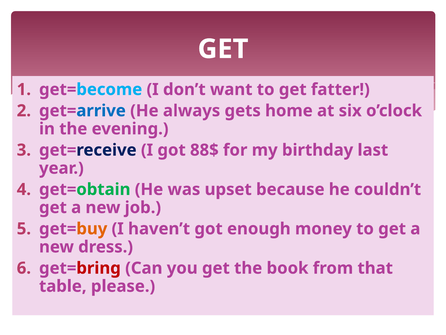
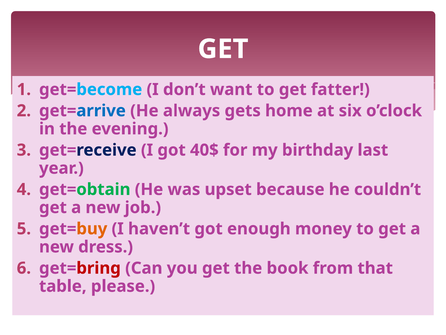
88$: 88$ -> 40$ (204, 150)
